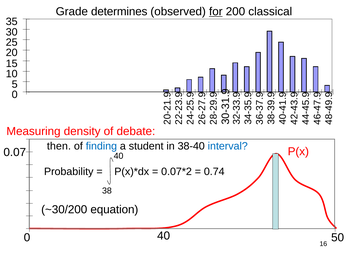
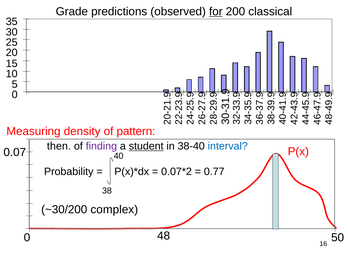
determines: determines -> predictions (119, 12)
debate: debate -> pattern (136, 131)
finding colour: blue -> purple (101, 146)
student underline: none -> present (146, 146)
0.74: 0.74 -> 0.77 (214, 172)
equation: equation -> complex (114, 210)
0 40: 40 -> 48 (164, 236)
